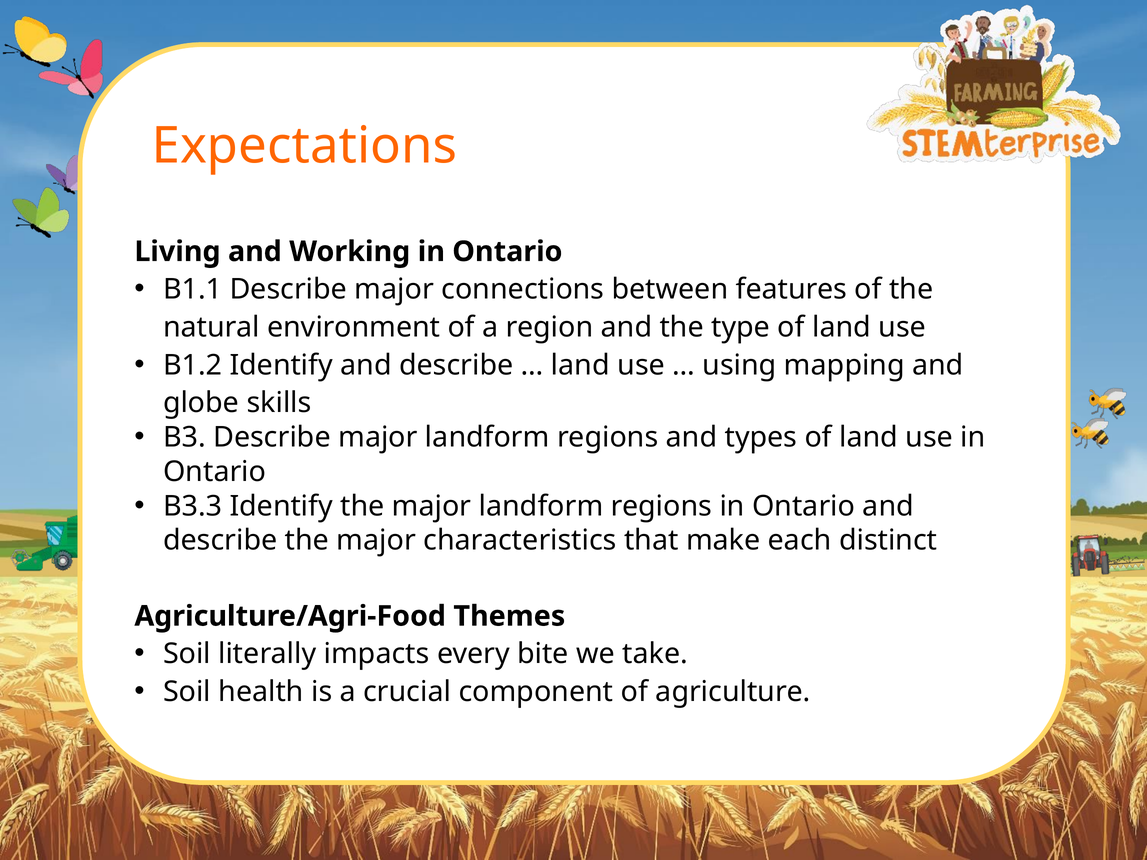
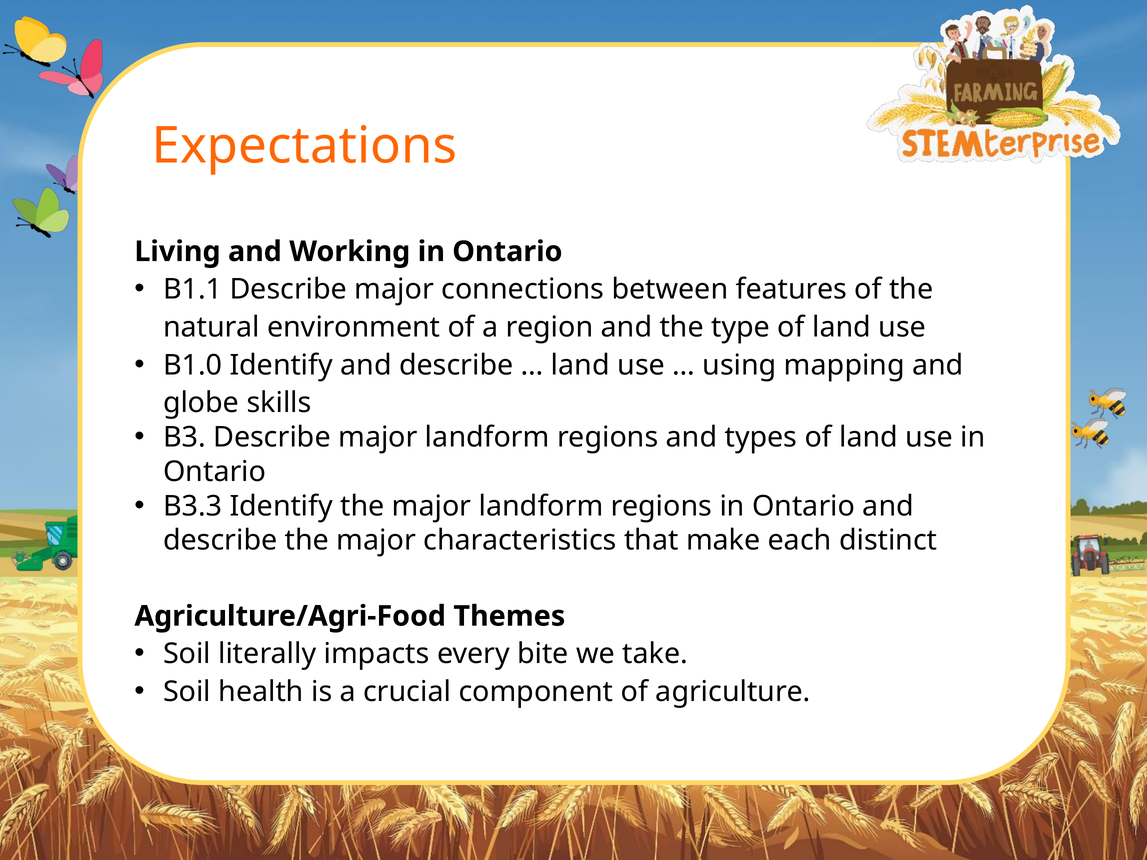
B1.2: B1.2 -> B1.0 (193, 365)
